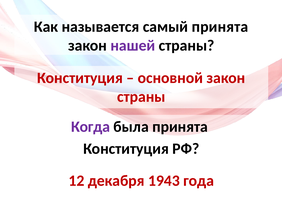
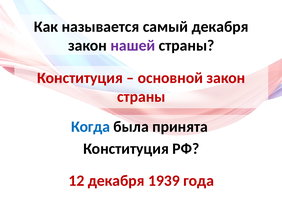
самый принята: принята -> декабря (220, 27)
Когда colour: purple -> blue (91, 127)
1943: 1943 -> 1939 (164, 180)
